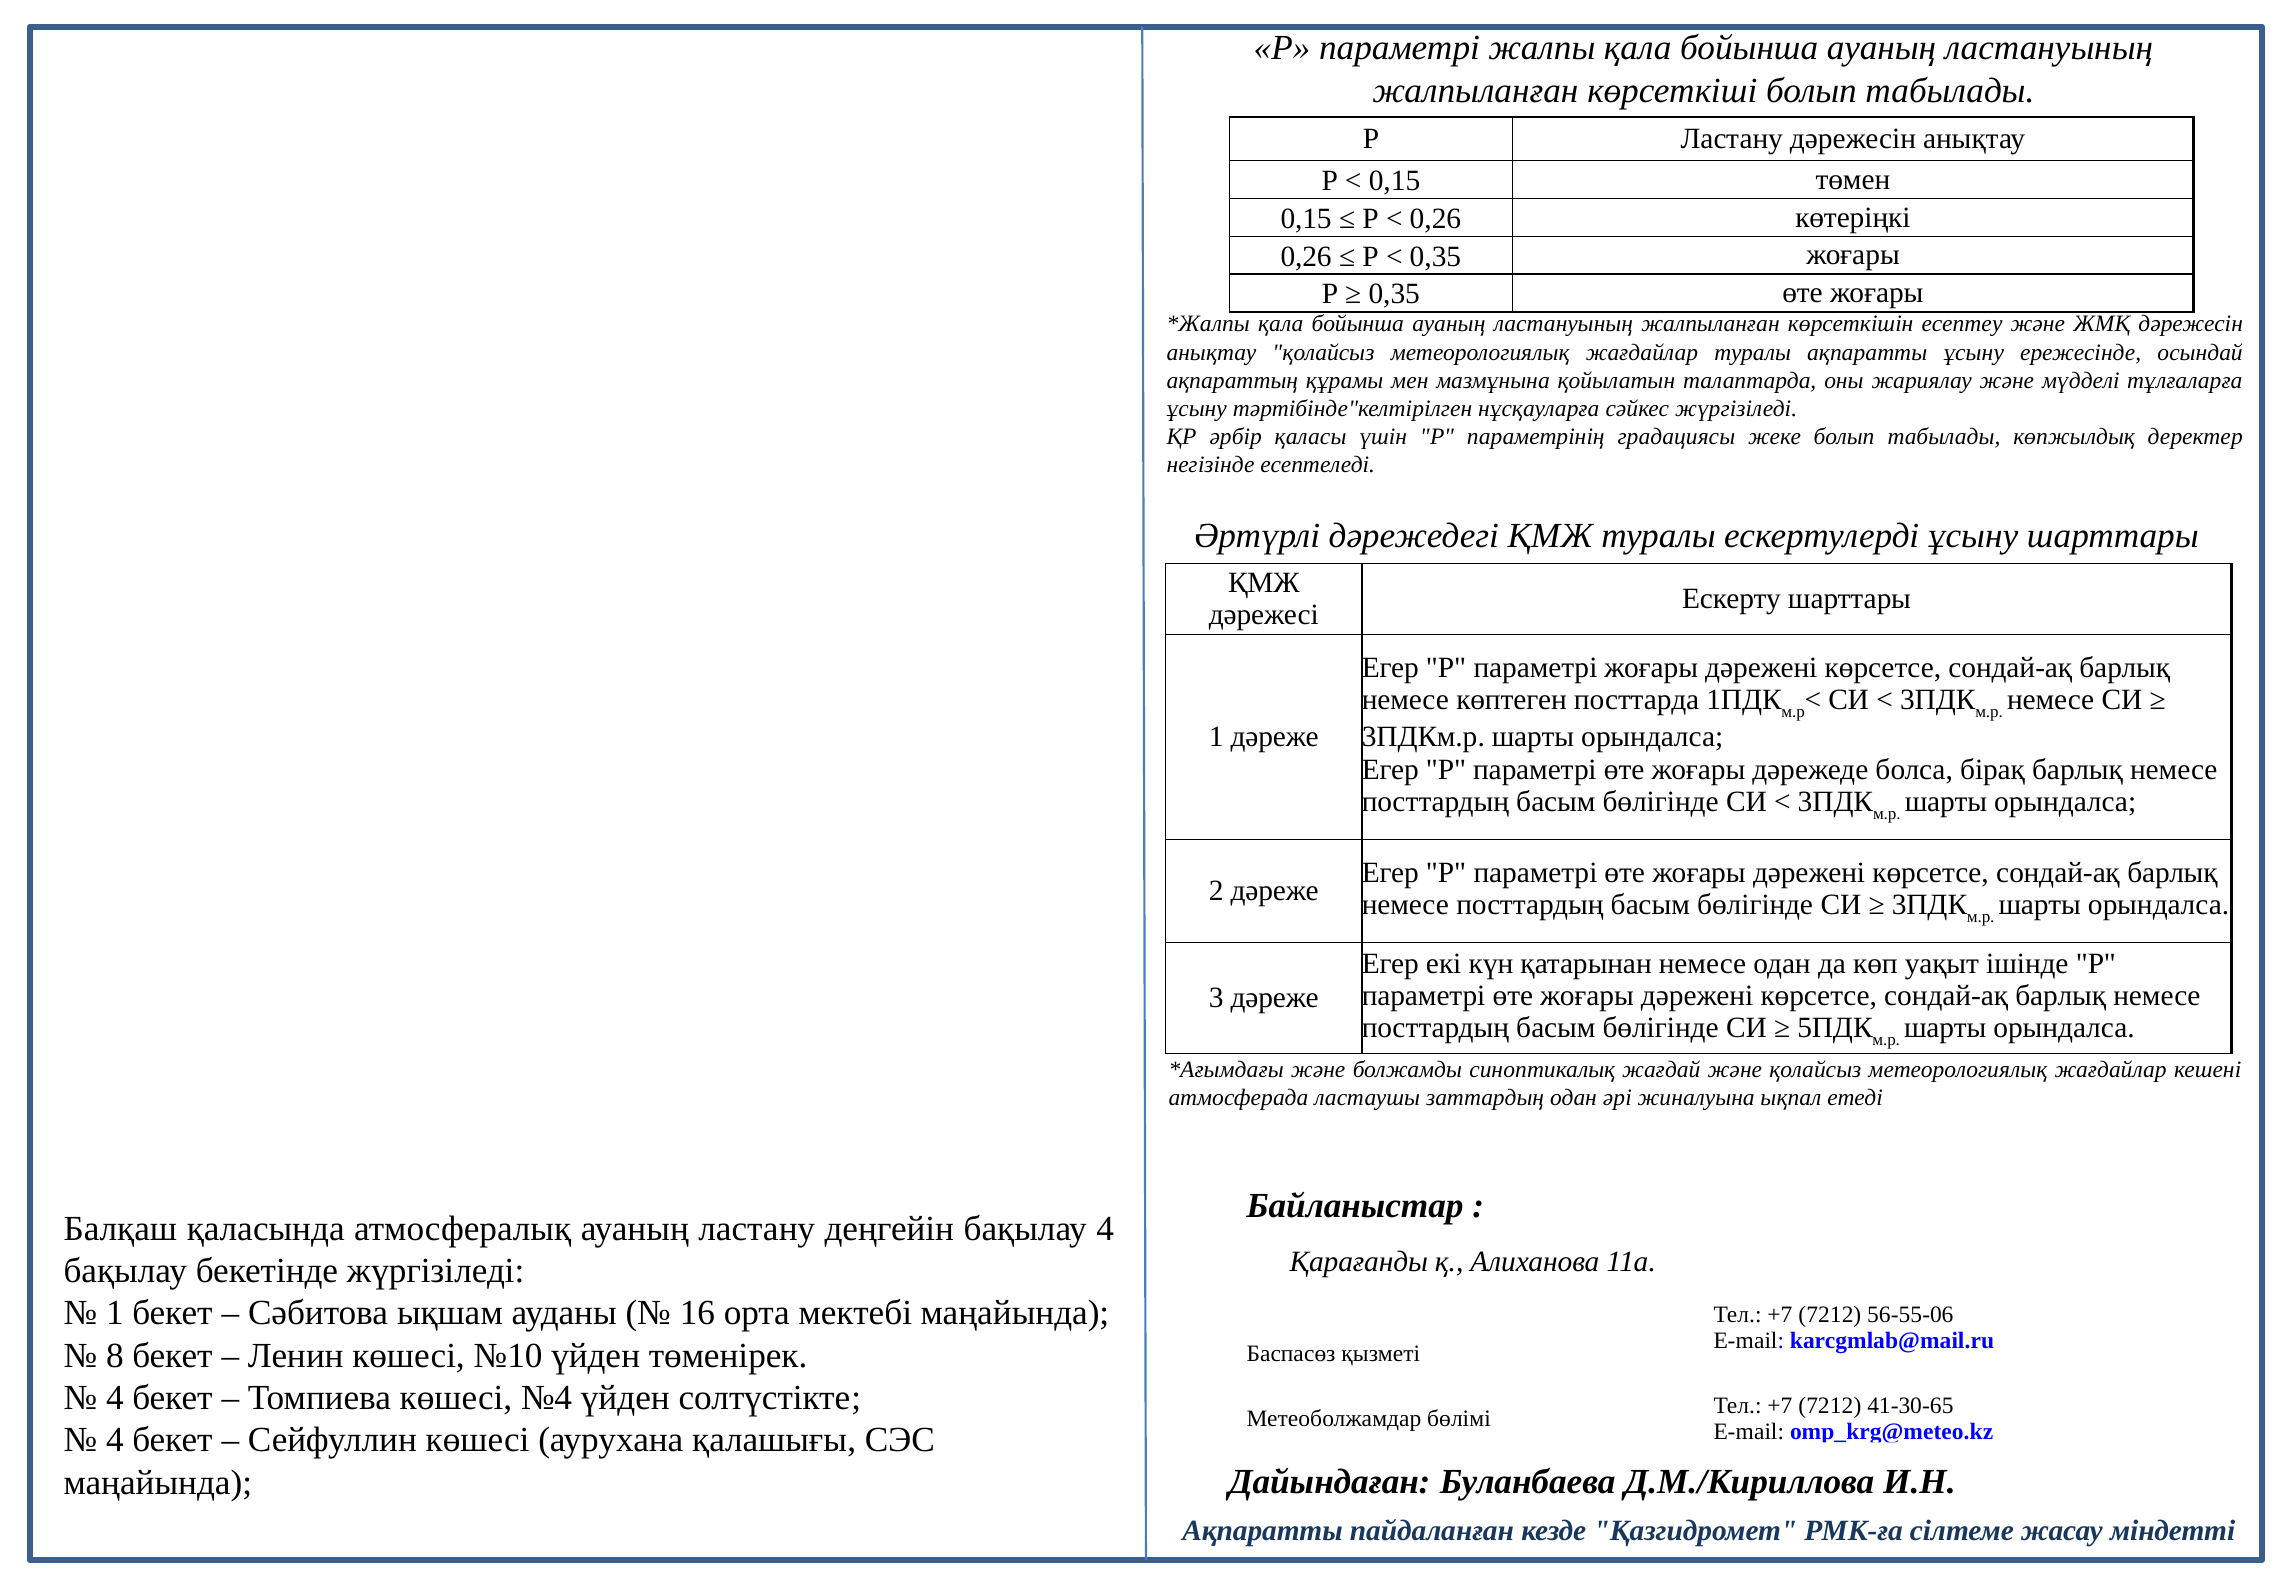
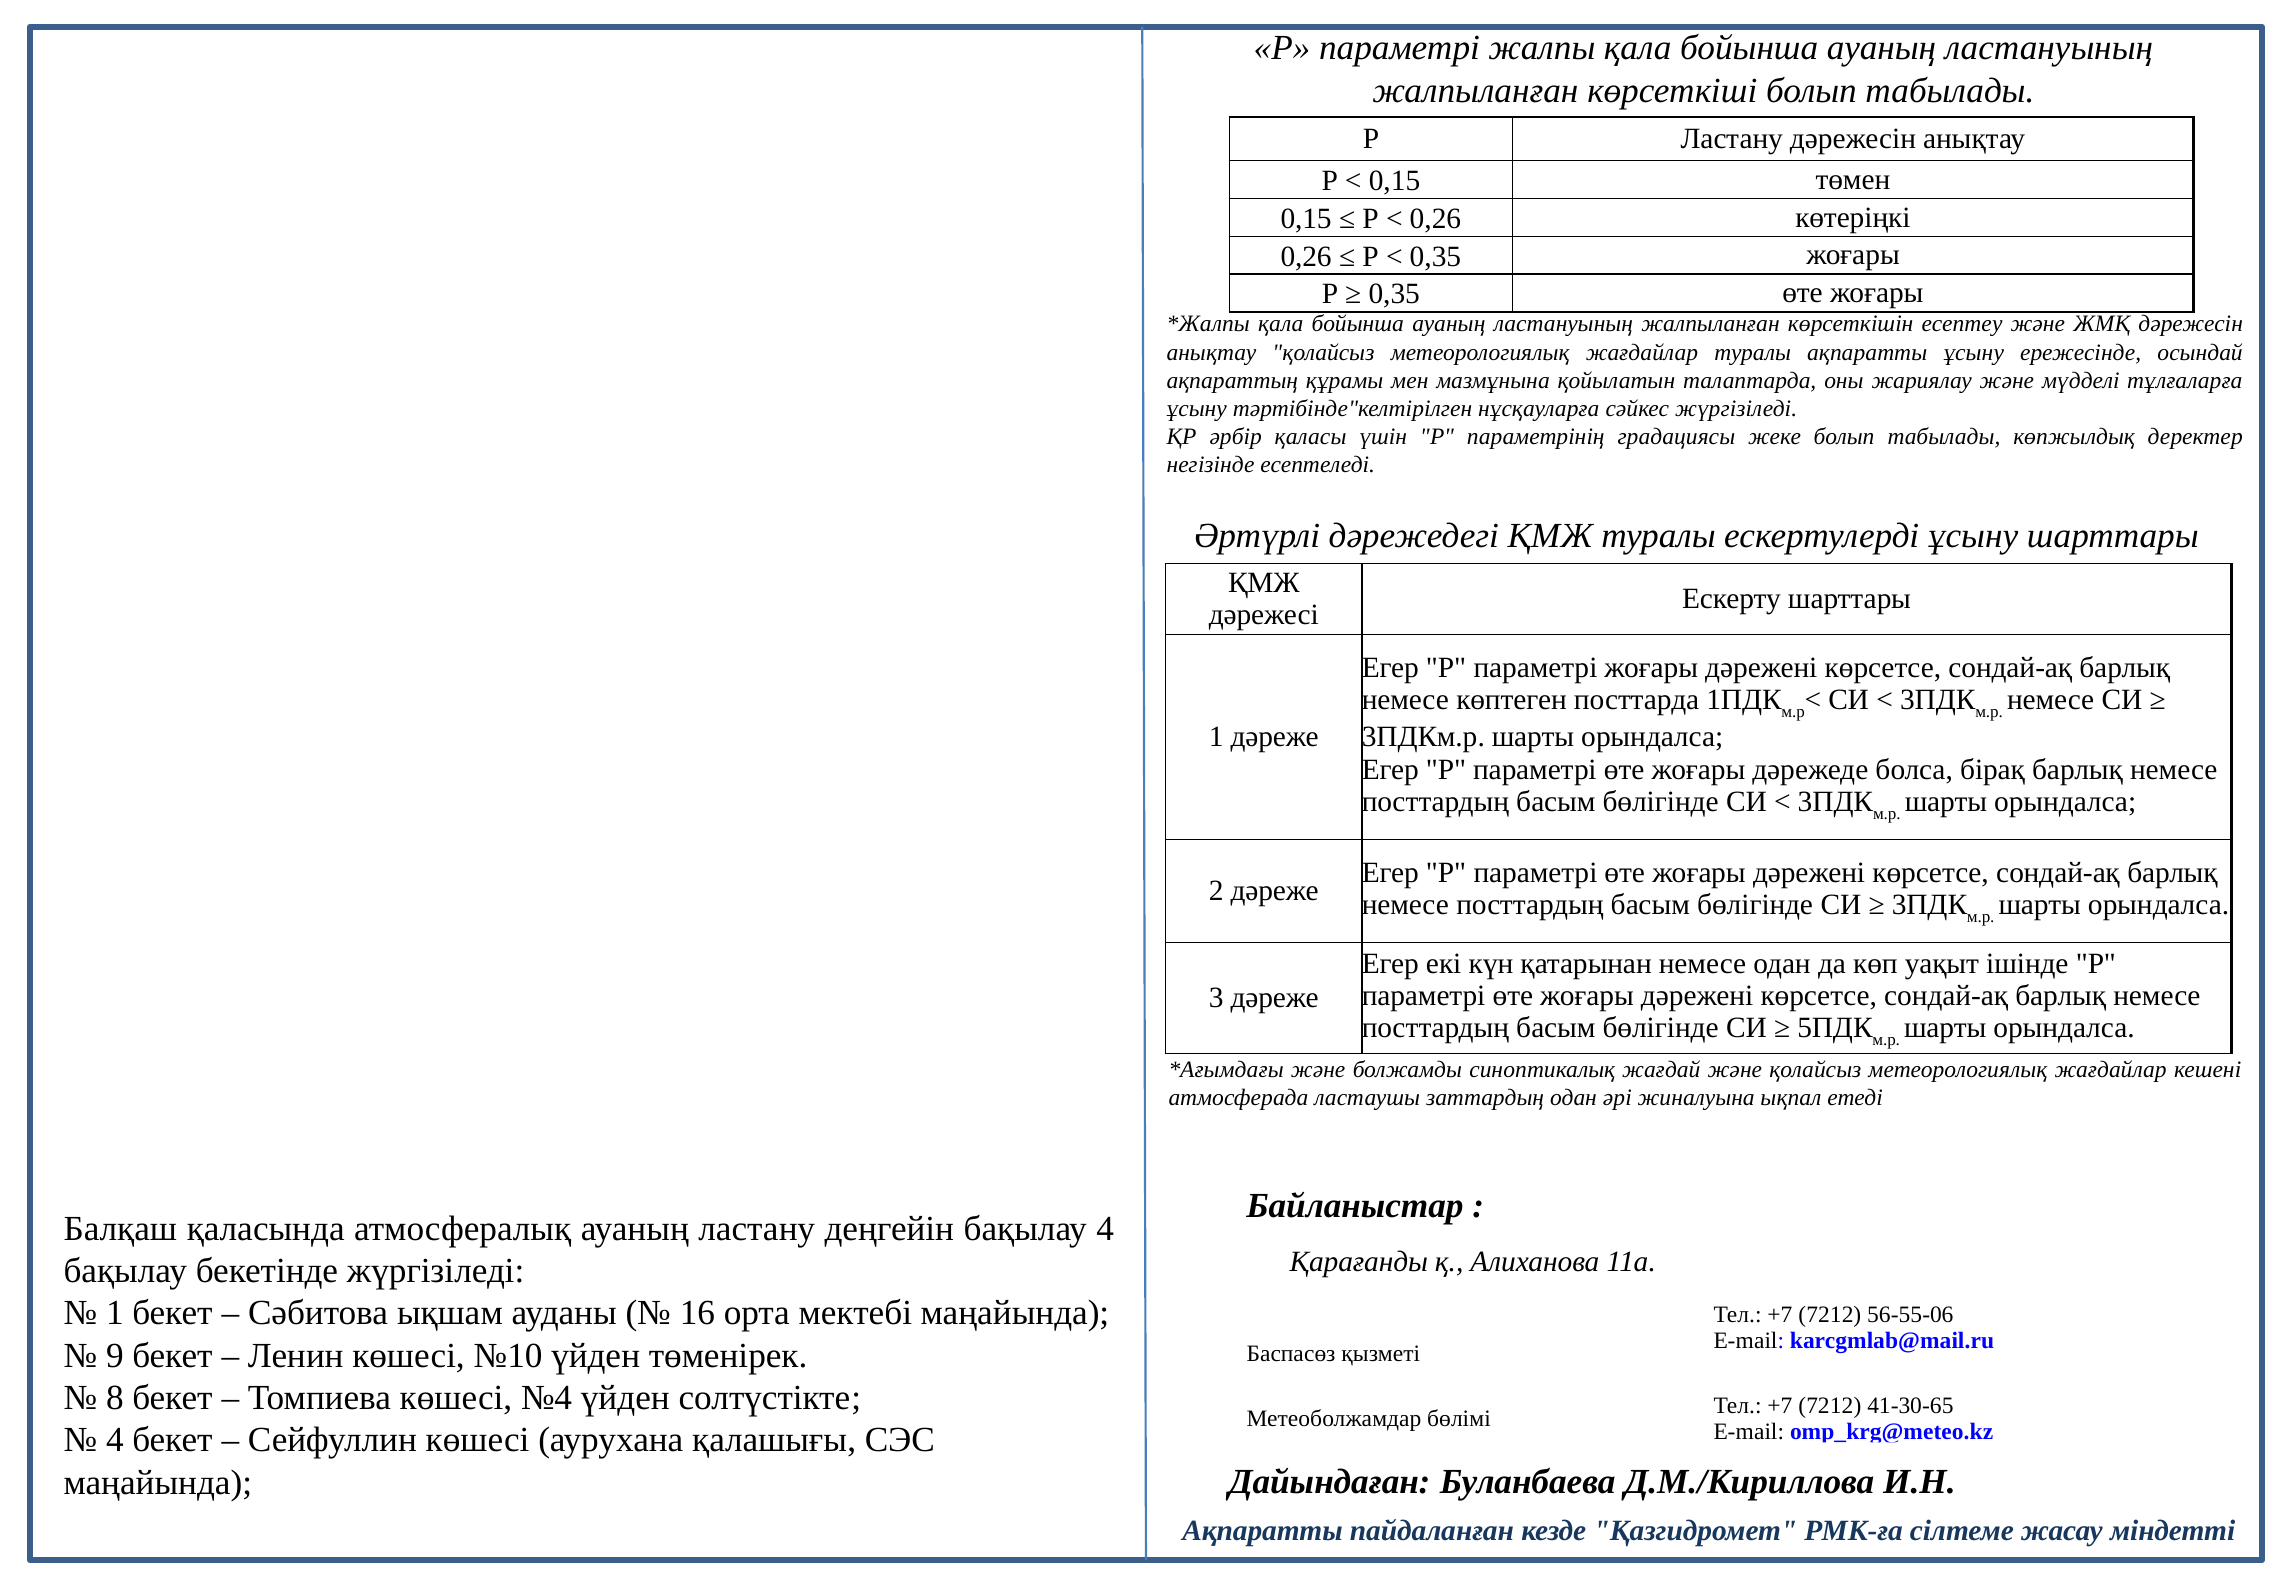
8: 8 -> 9 (115, 1355)
4: 4 -> 8 (115, 1398)
